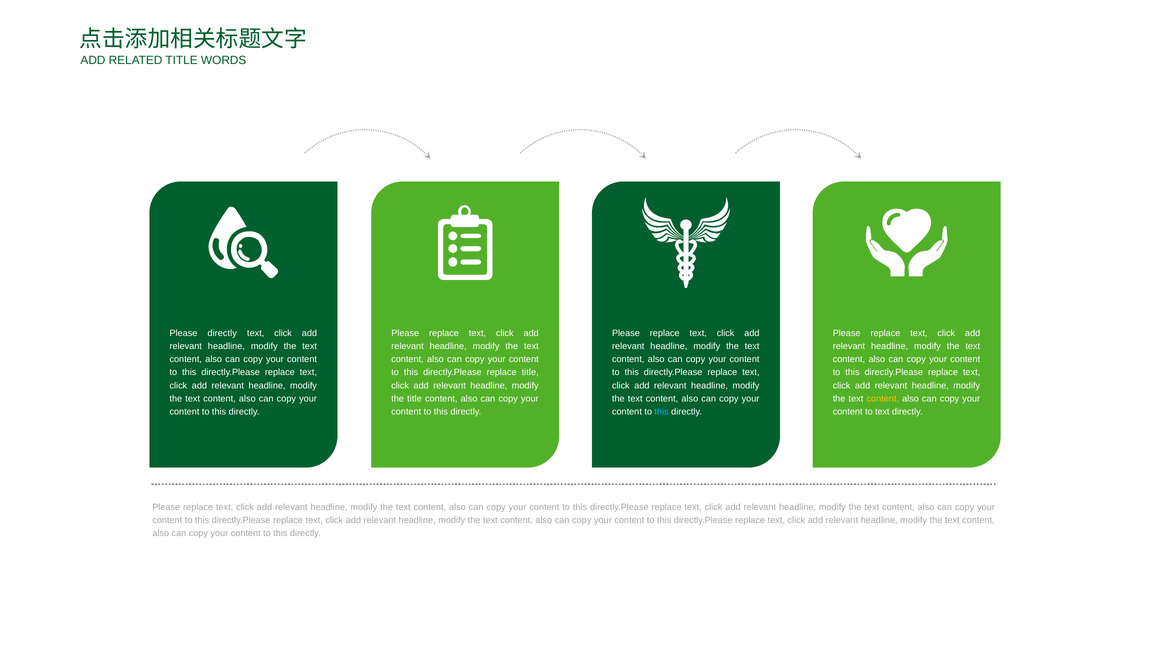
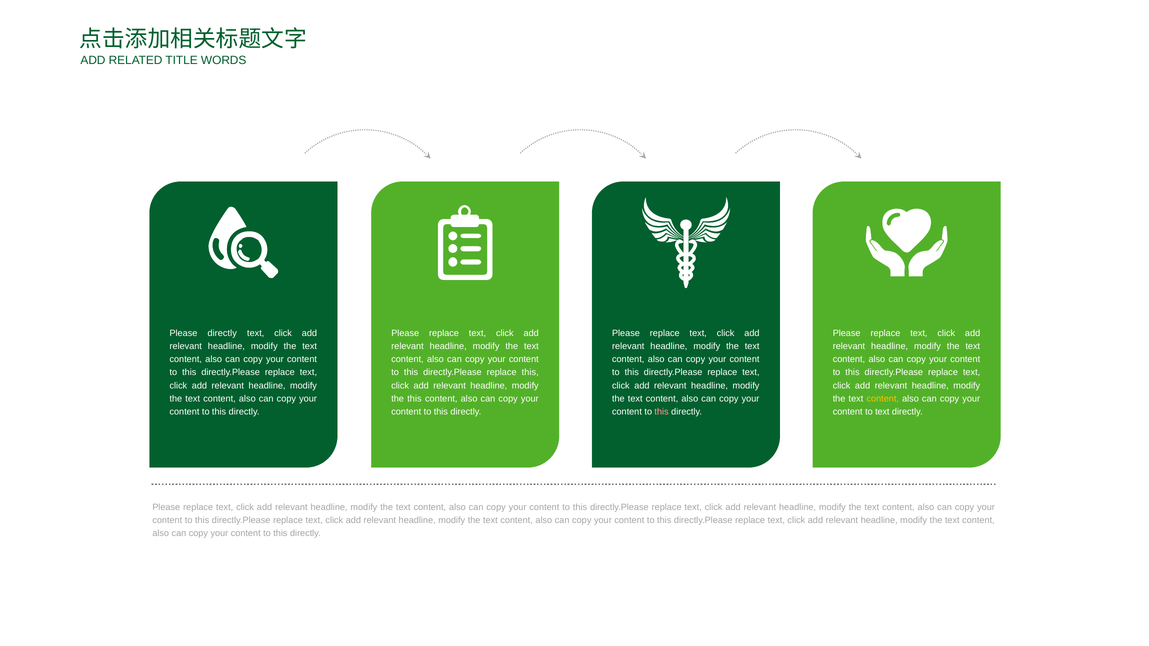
replace title: title -> this (530, 373)
the title: title -> this (414, 399)
this colour: light blue -> pink (662, 412)
